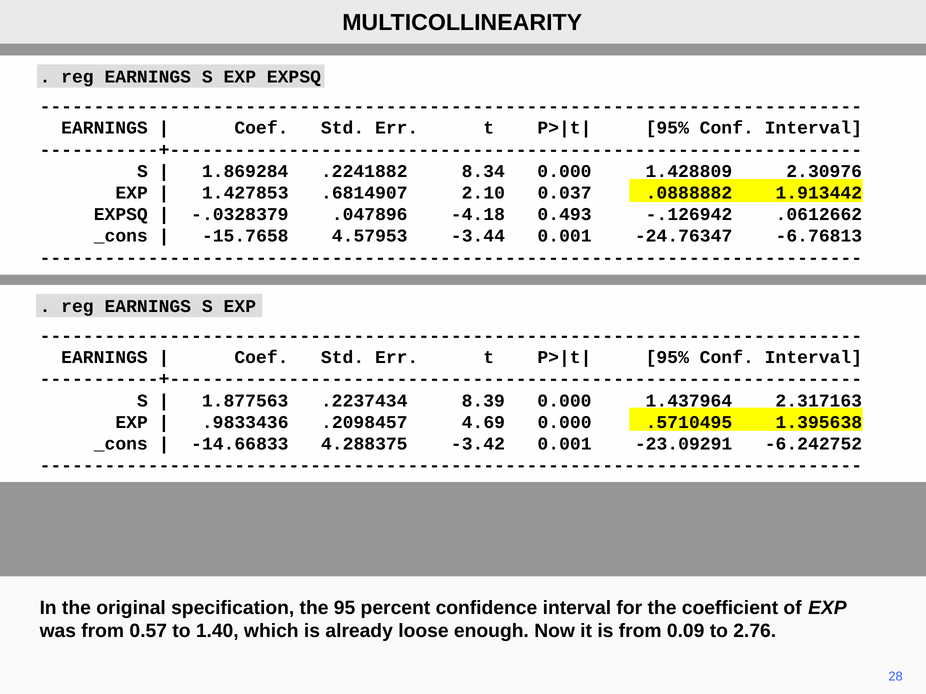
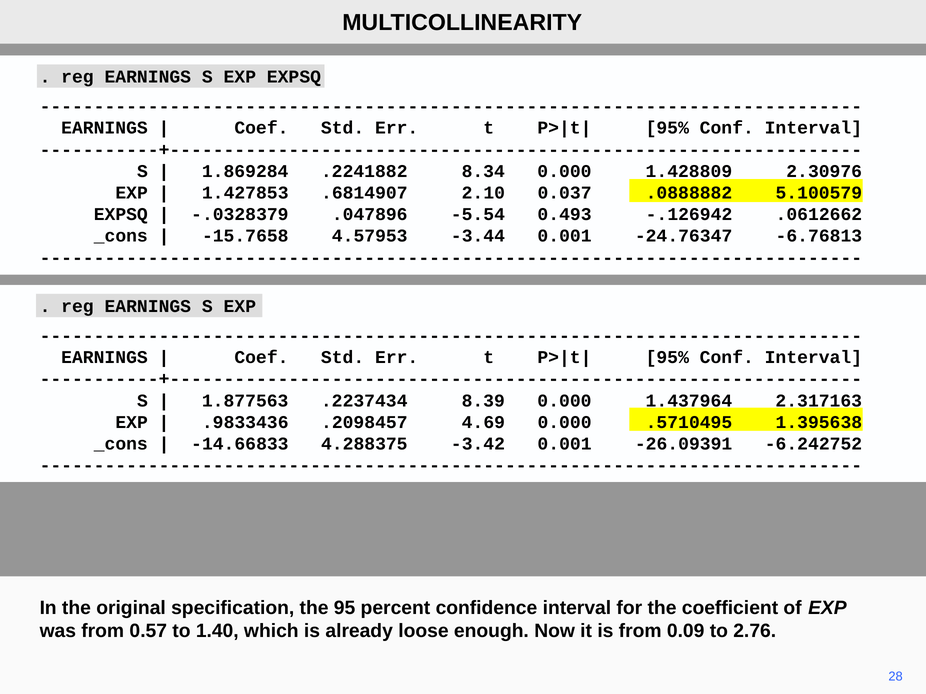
1.913442: 1.913442 -> 5.100579 (819, 193)
-4.18: -4.18 -> -5.54 (478, 215)
-23.09291: -23.09291 -> -26.09391 (684, 444)
